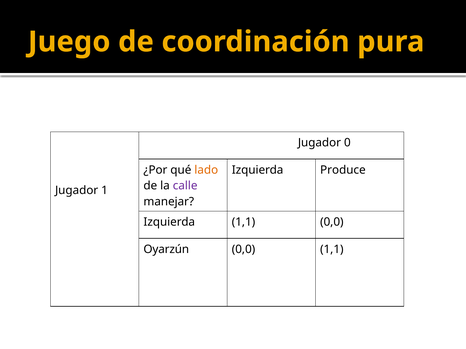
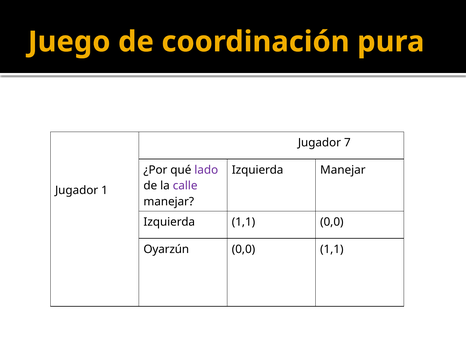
0: 0 -> 7 (347, 143)
lado colour: orange -> purple (206, 170)
Izquierda Produce: Produce -> Manejar (343, 170)
